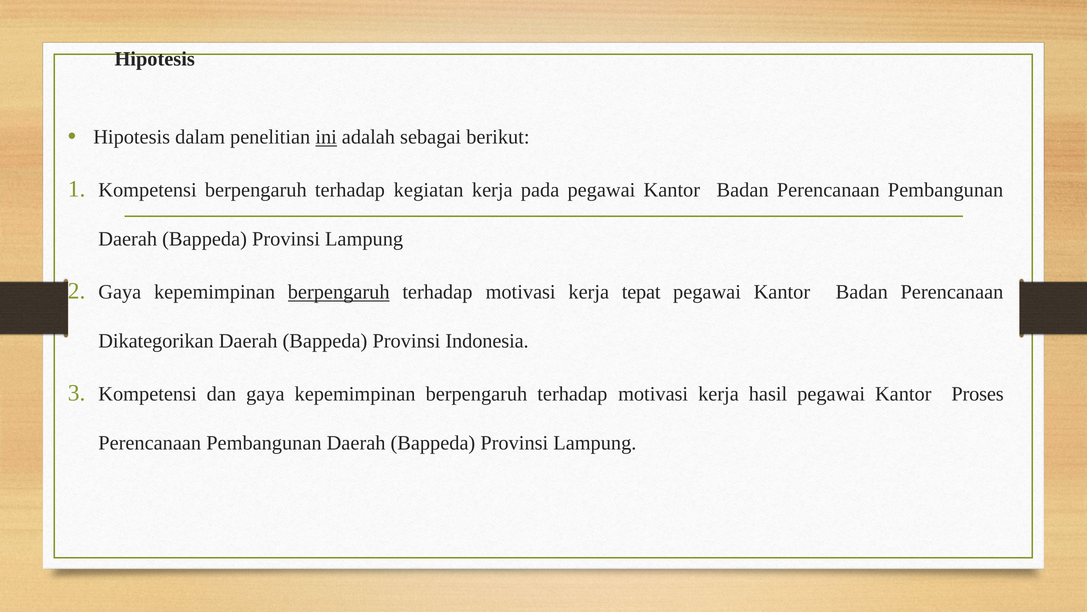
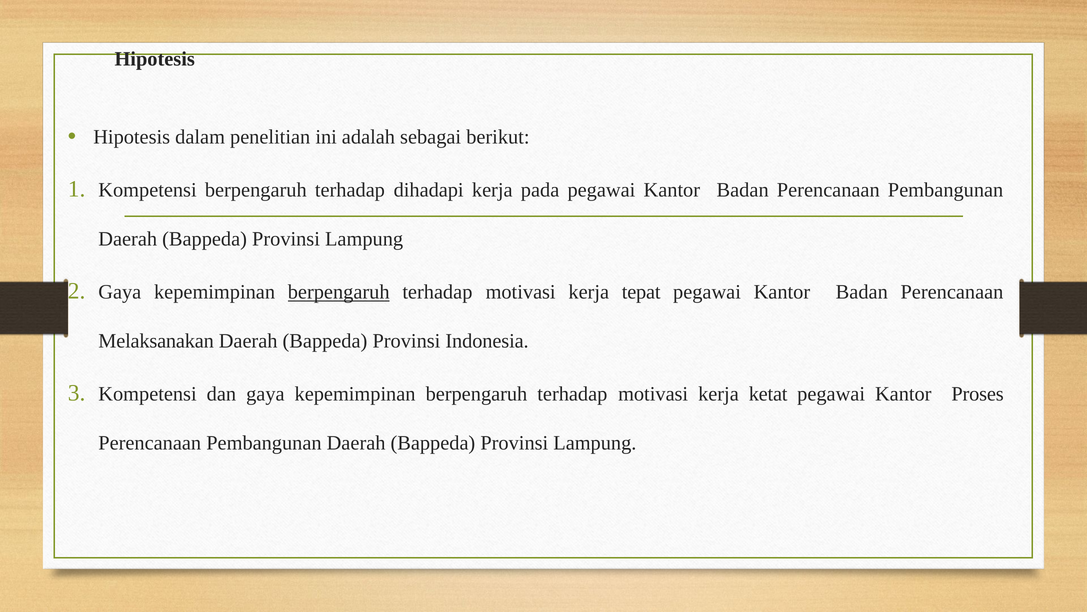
ini underline: present -> none (326, 137)
kegiatan: kegiatan -> dihadapi (429, 190)
Dikategorikan: Dikategorikan -> Melaksanakan (156, 341)
hasil: hasil -> ketat (768, 394)
